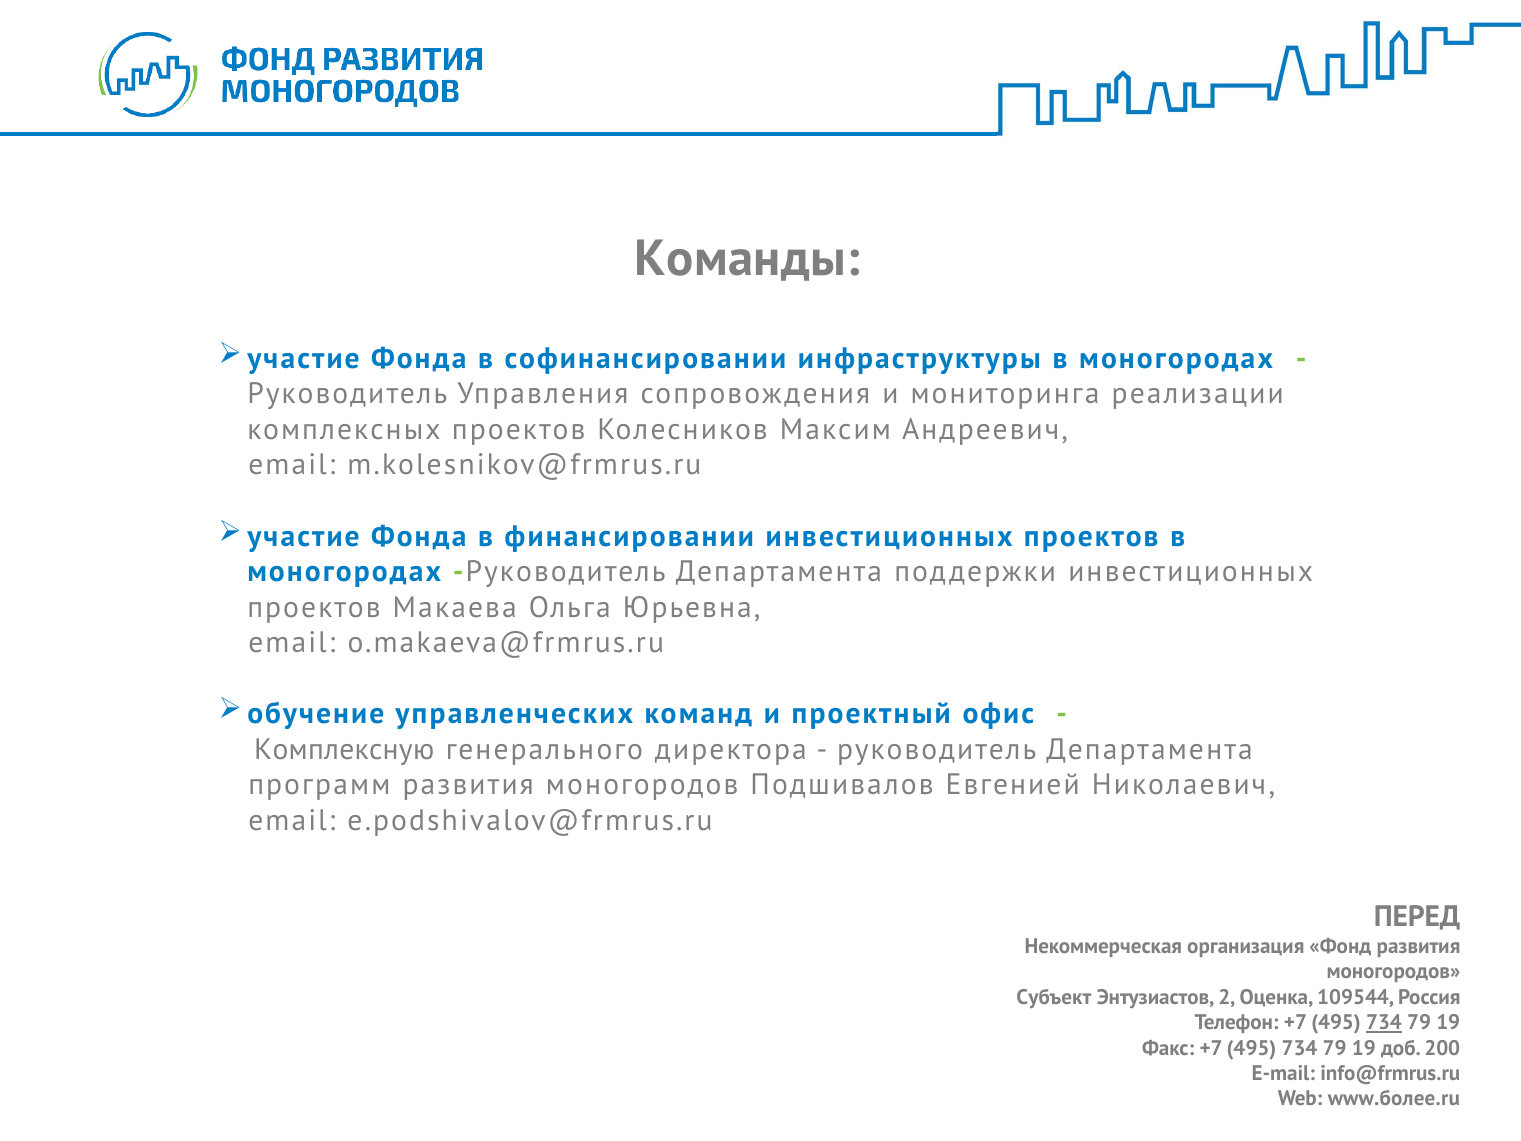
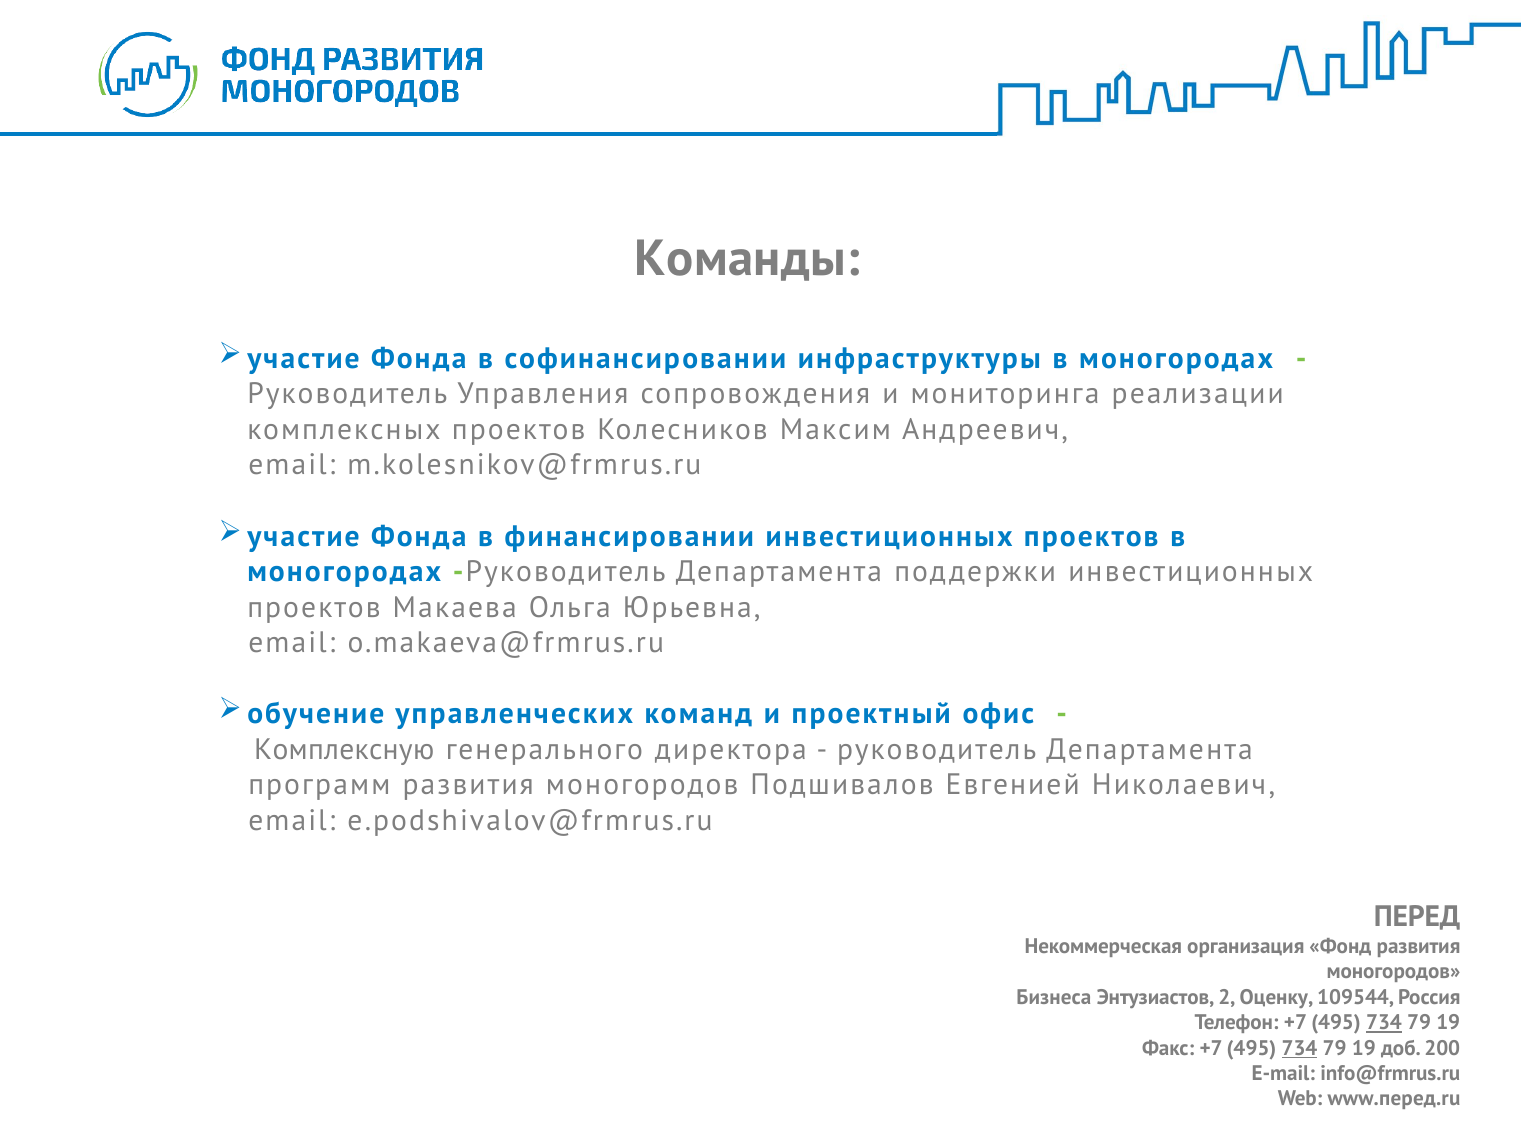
Субъект: Субъект -> Бизнеса (1054, 997)
Оценка: Оценка -> Оценку (1276, 997)
734 underline: none -> present (1300, 1048)
www.более.ru: www.более.ru -> www.перед.ru (1394, 1099)
